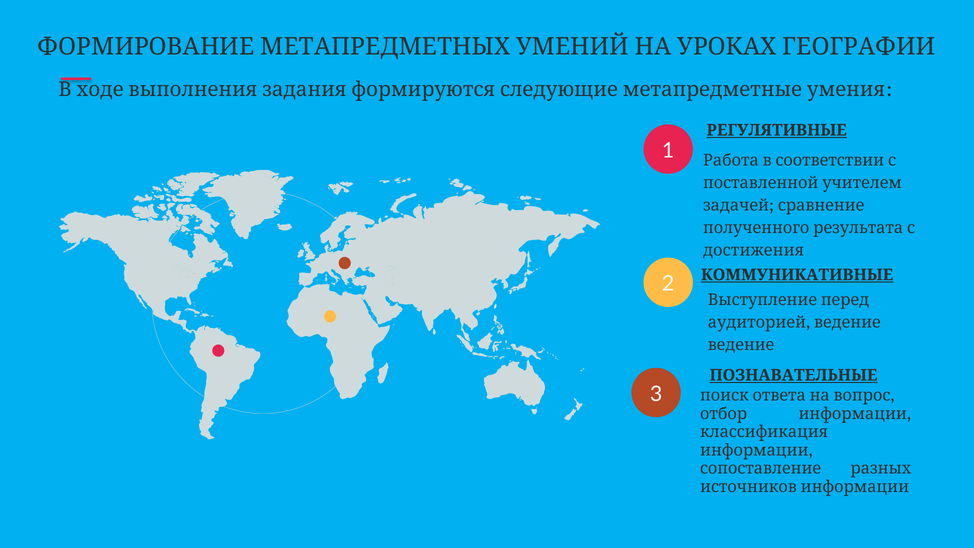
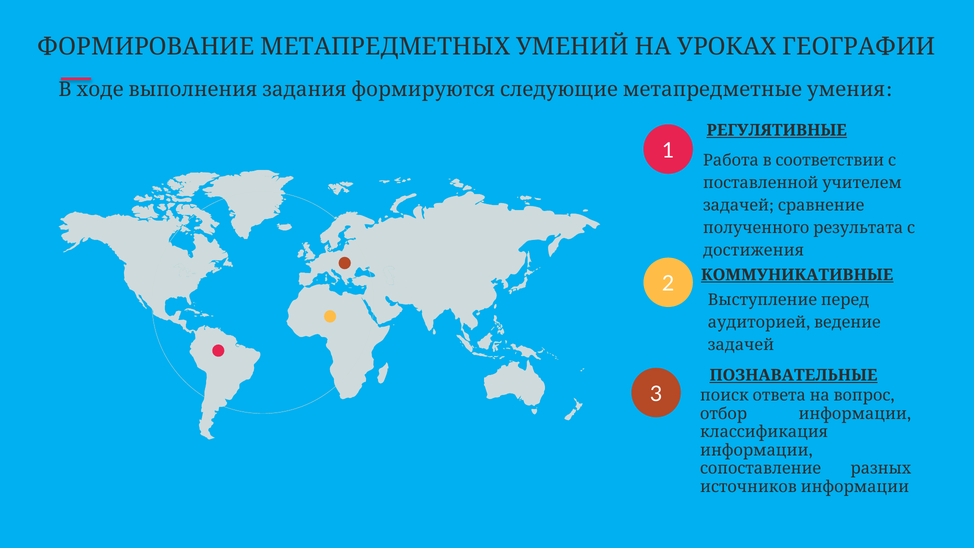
ведение: ведение -> задачей (741, 345)
